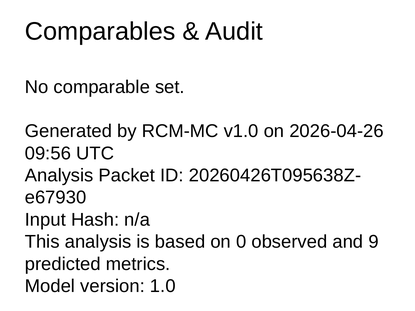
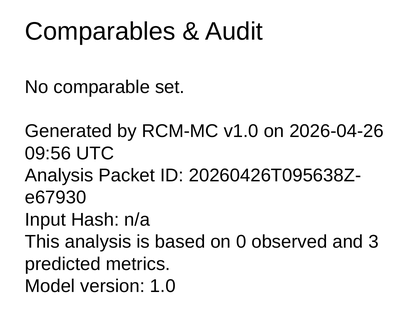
9: 9 -> 3 (374, 242)
